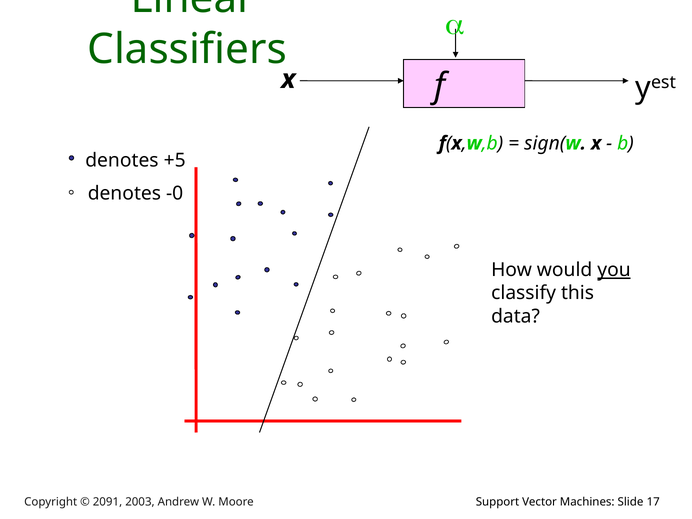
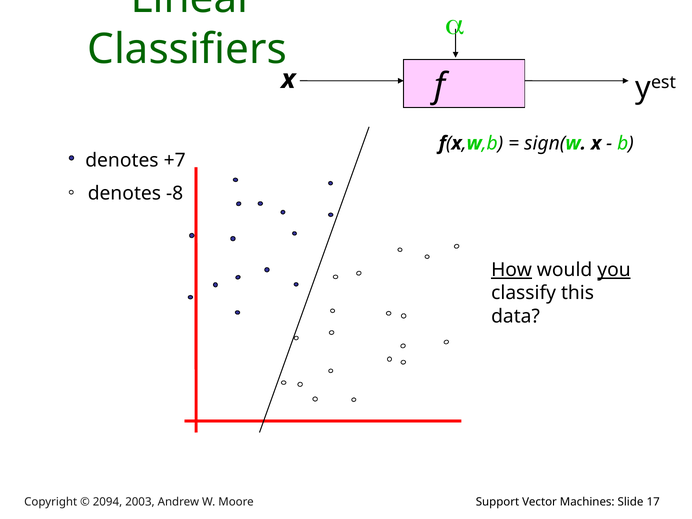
+5: +5 -> +7 (175, 160)
-0: -0 -> -8 (175, 193)
How underline: none -> present (512, 270)
2091: 2091 -> 2094 (107, 502)
